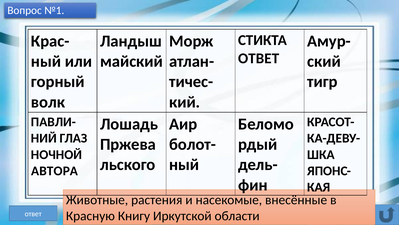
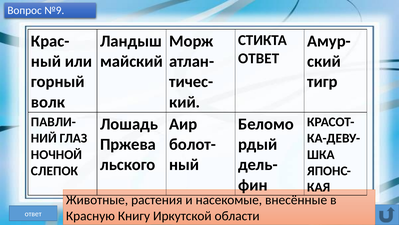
№1: №1 -> №9 (54, 10)
АВТОРА: АВТОРА -> СЛЕПОК (55, 171)
